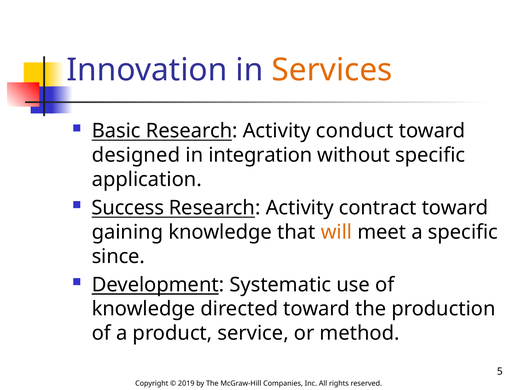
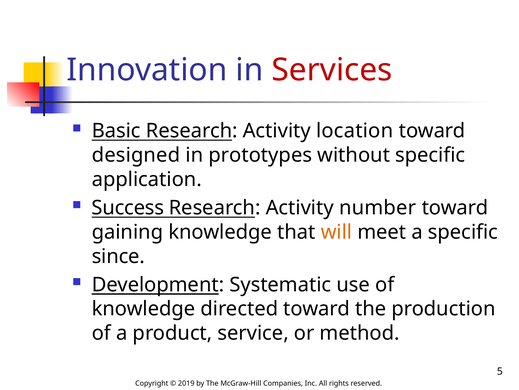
Services colour: orange -> red (332, 70)
conduct: conduct -> location (355, 131)
integration: integration -> prototypes (260, 155)
contract: contract -> number (378, 207)
